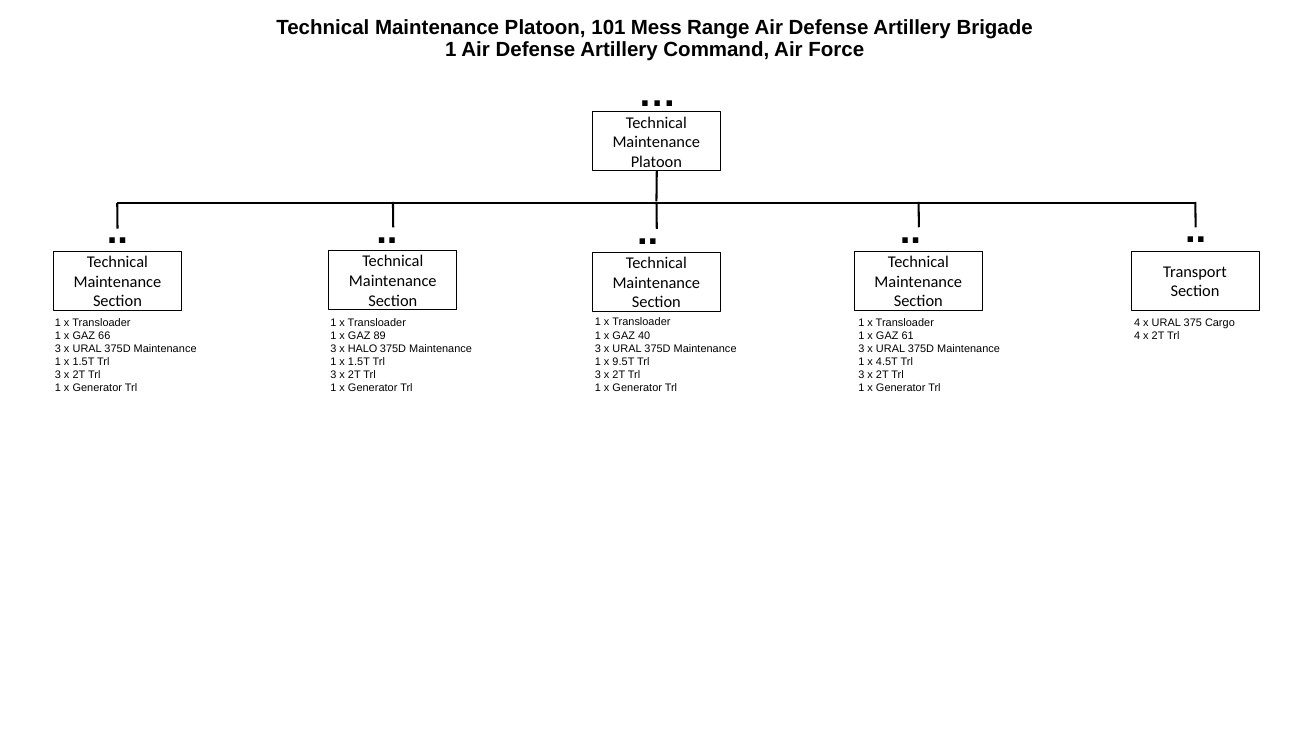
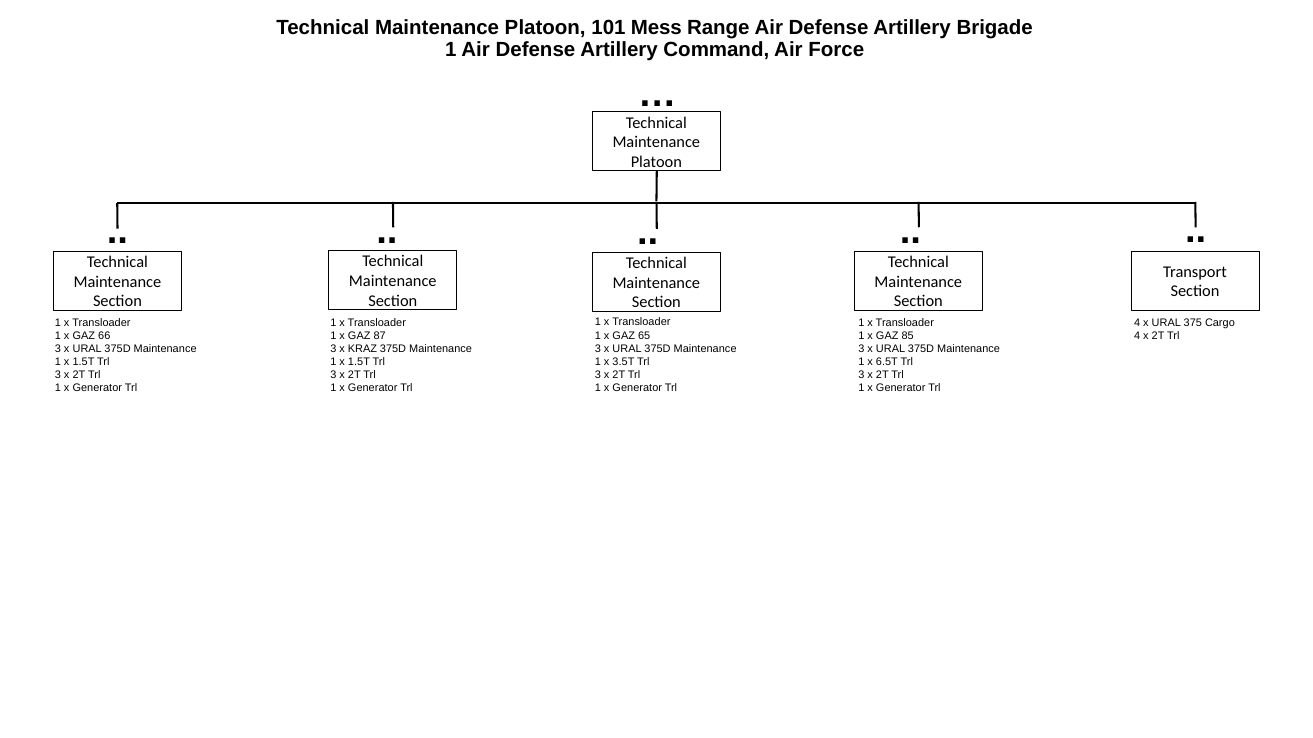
40: 40 -> 65 (644, 336)
89: 89 -> 87 (380, 336)
61: 61 -> 85 (908, 336)
HALO: HALO -> KRAZ (363, 349)
9.5T: 9.5T -> 3.5T (623, 362)
4.5T: 4.5T -> 6.5T (887, 362)
